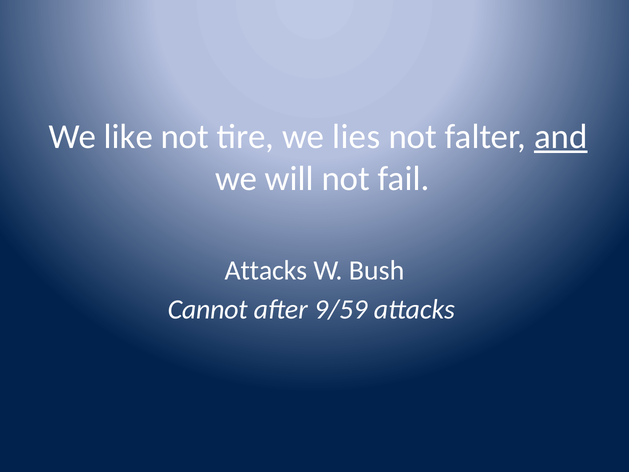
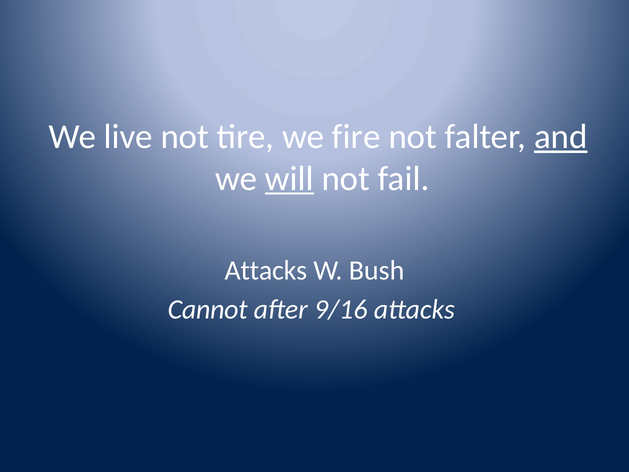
like: like -> live (128, 137)
lies: lies -> fire (356, 137)
will underline: none -> present (289, 179)
9/59: 9/59 -> 9/16 (341, 309)
